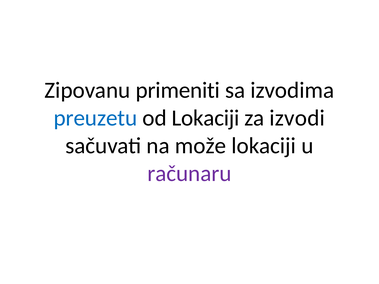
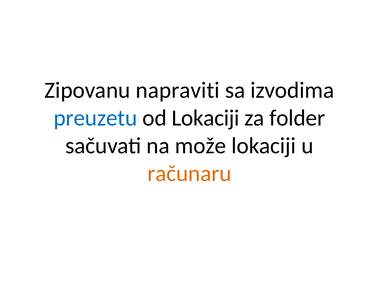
primeniti: primeniti -> napraviti (178, 90)
izvodi: izvodi -> folder (297, 118)
računaru colour: purple -> orange (189, 174)
